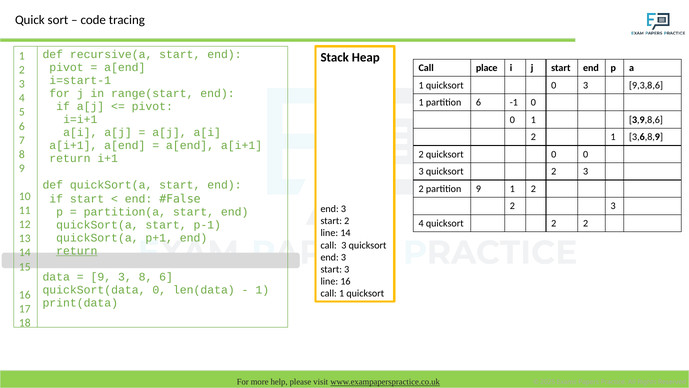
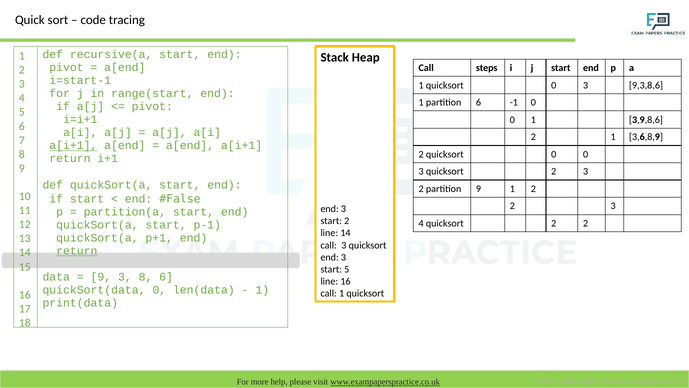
place: place -> steps (487, 68)
a[i+1 underline: none -> present (73, 145)
start 3: 3 -> 5 (347, 269)
